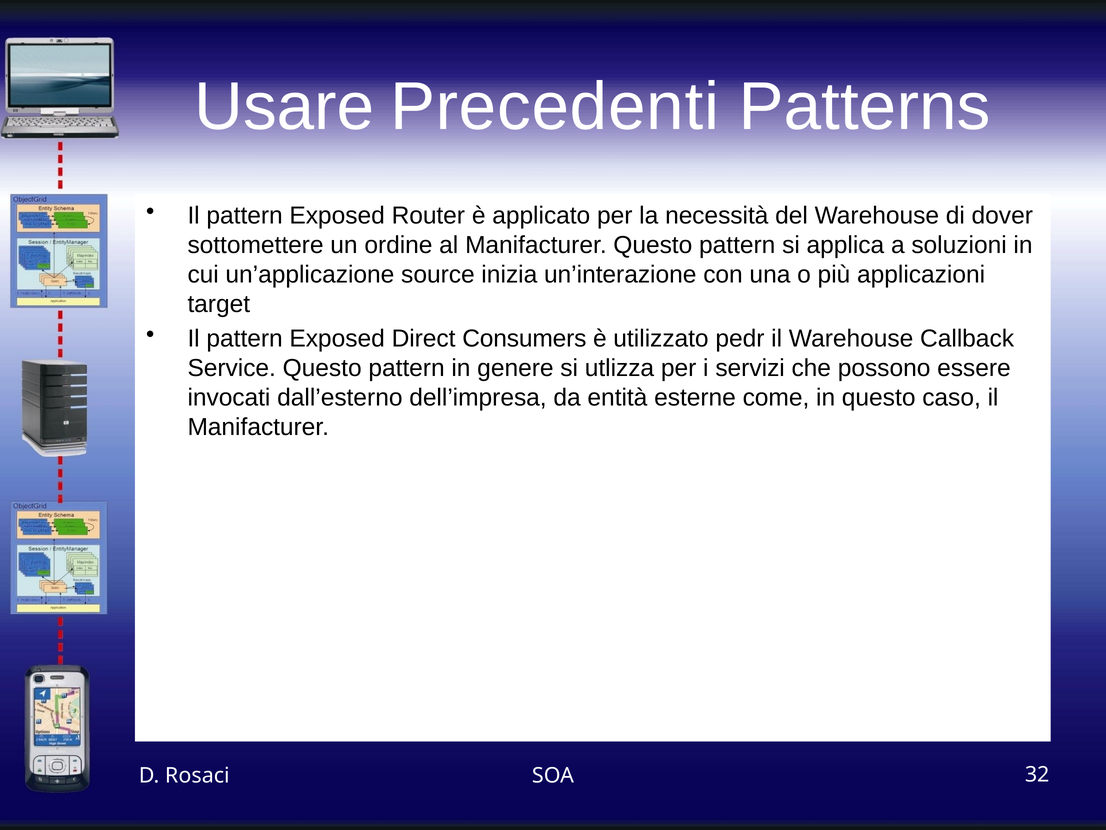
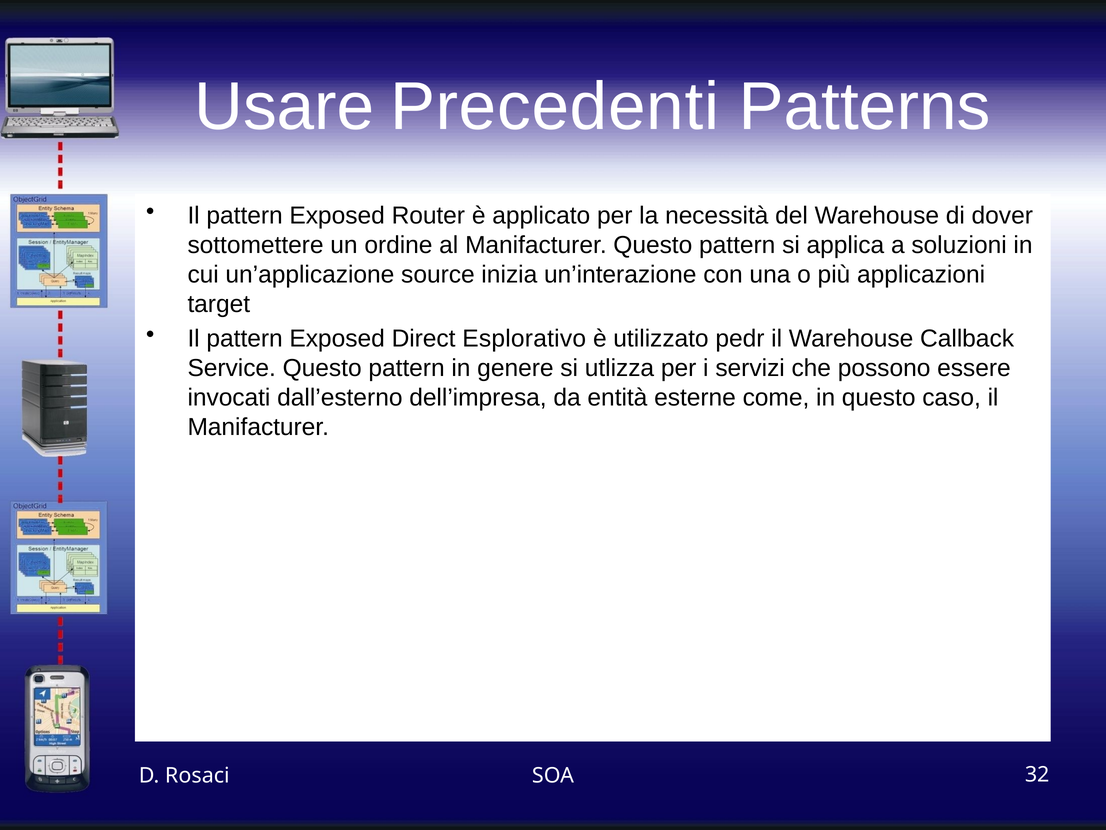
Consumers: Consumers -> Esplorativo (524, 338)
